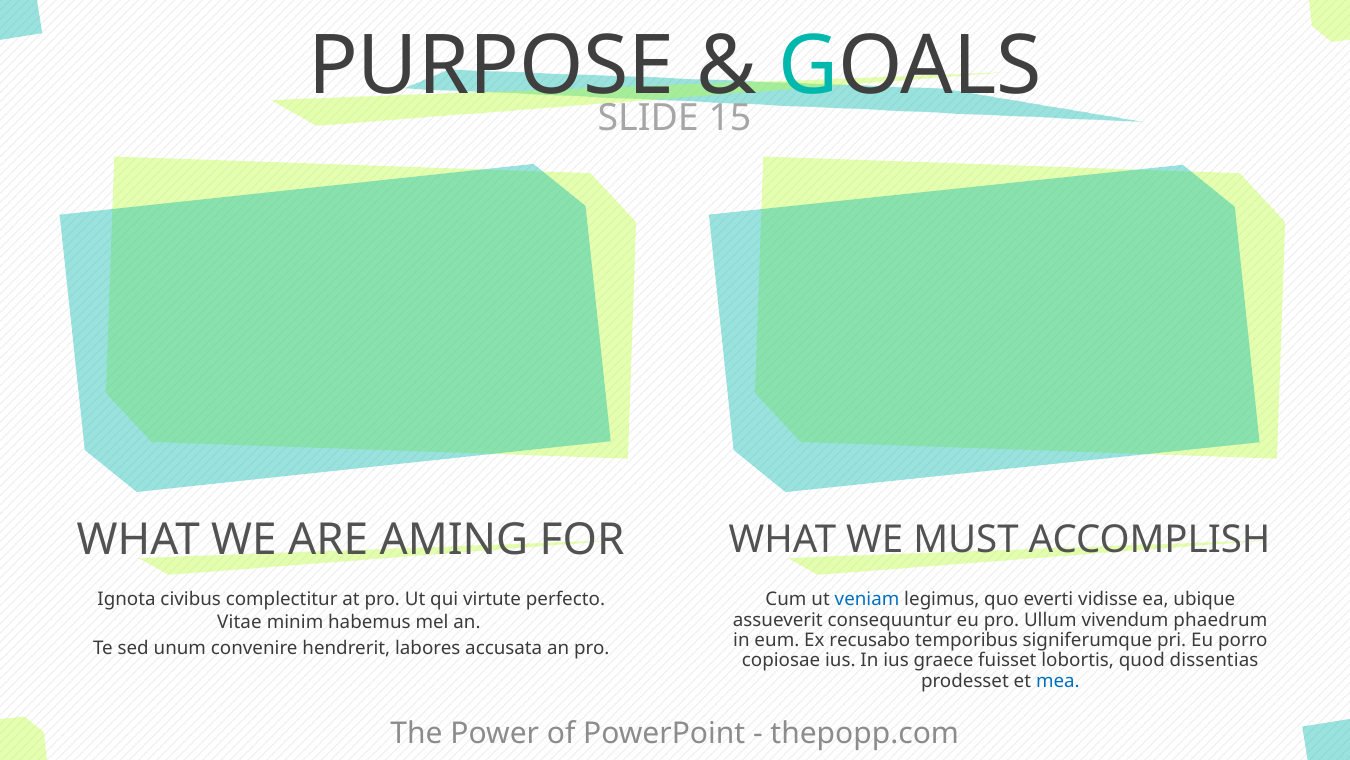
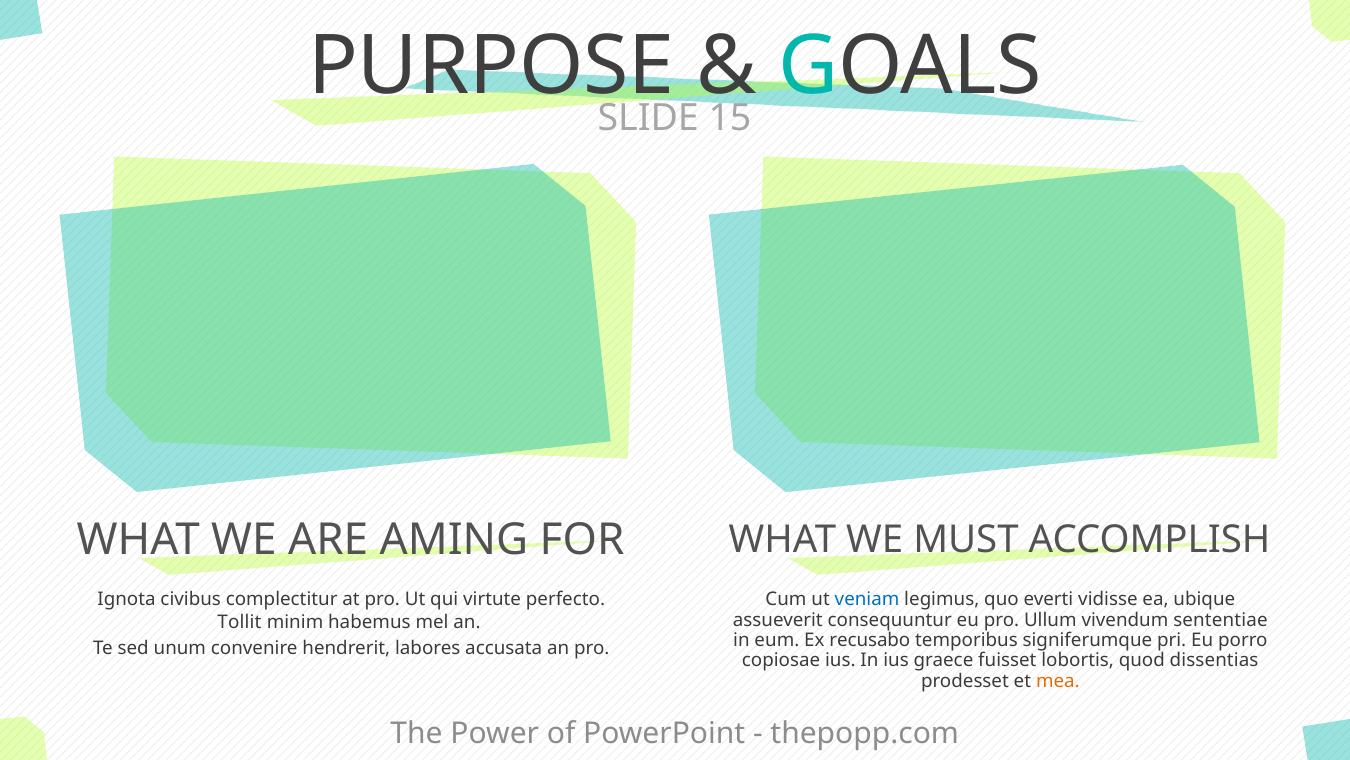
phaedrum: phaedrum -> sententiae (1220, 620)
Vitae: Vitae -> Tollit (239, 622)
mea colour: blue -> orange (1058, 680)
